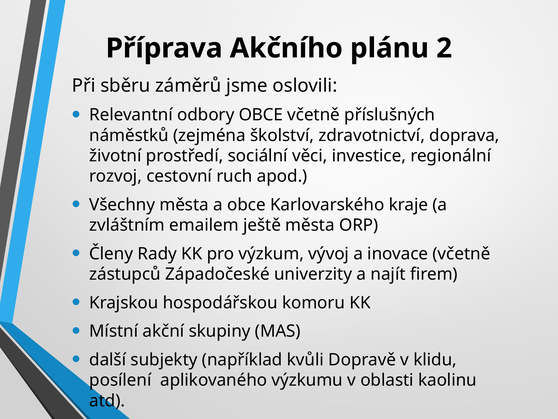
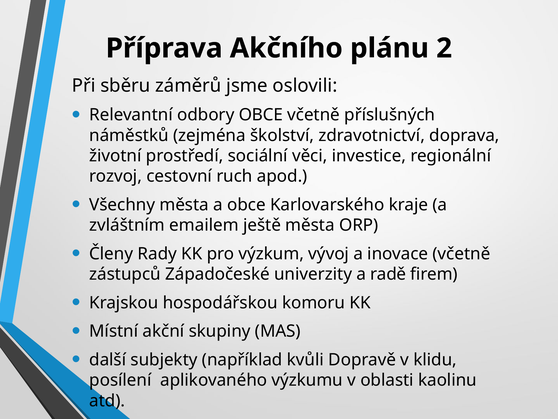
najít: najít -> radě (388, 274)
